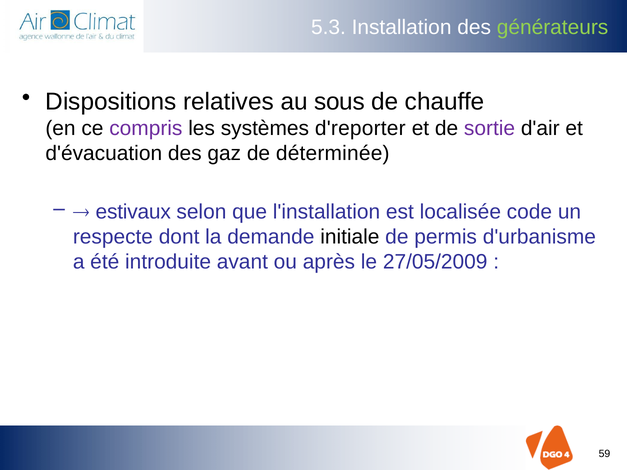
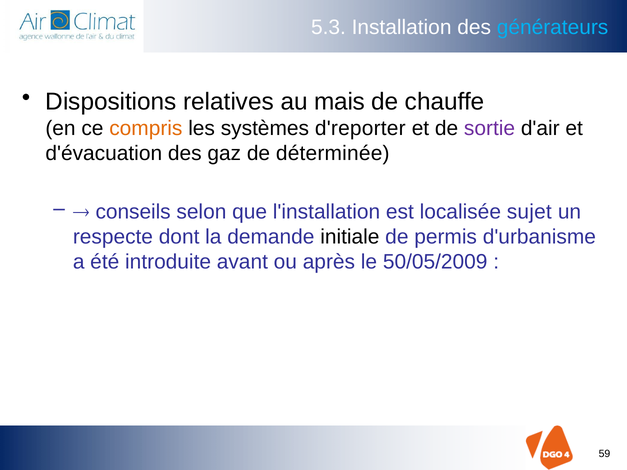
générateurs colour: light green -> light blue (553, 27)
sous: sous -> mais (340, 102)
compris colour: purple -> orange (146, 128)
estivaux: estivaux -> conseils (133, 212)
code: code -> sujet (529, 212)
27/05/2009: 27/05/2009 -> 50/05/2009 (435, 262)
